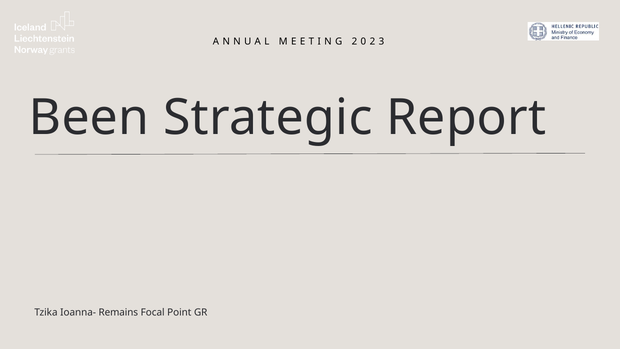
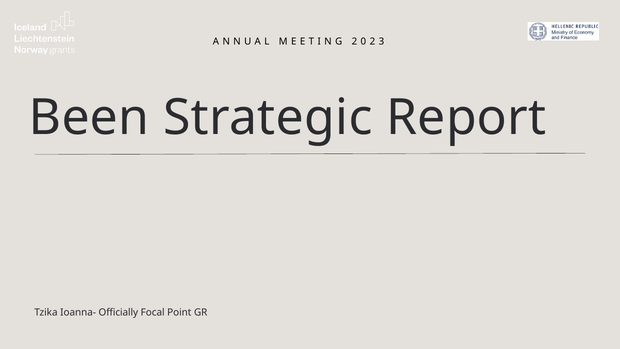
Remains: Remains -> Officially (118, 312)
